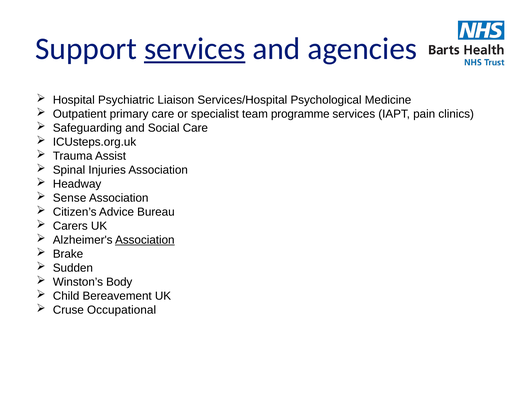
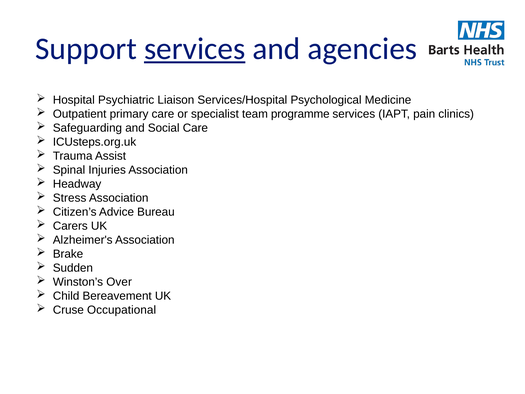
Sense: Sense -> Stress (70, 198)
Association underline: present -> none (145, 240)
Body: Body -> Over (119, 282)
